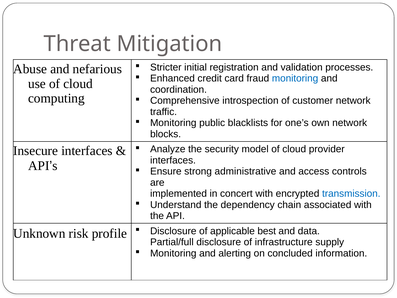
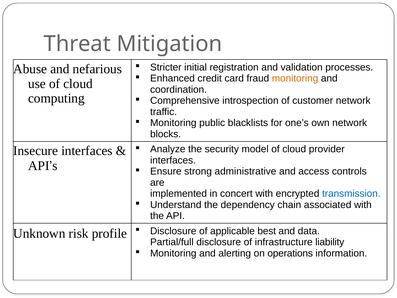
monitoring colour: blue -> orange (295, 78)
supply: supply -> liability (330, 242)
concluded: concluded -> operations (290, 253)
